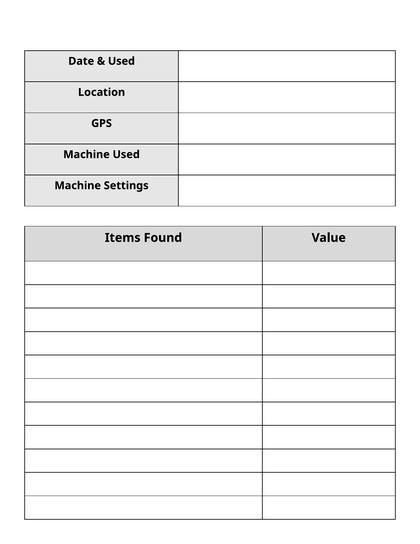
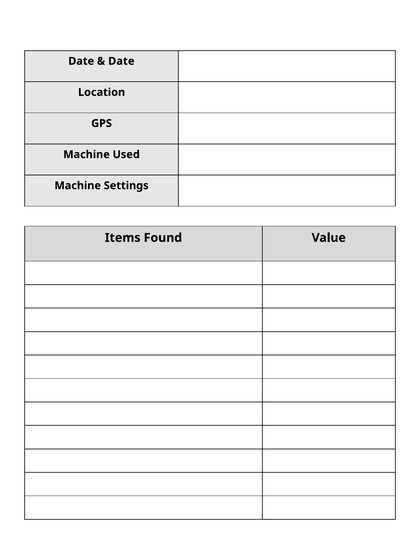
Used: Used -> Date (121, 61)
